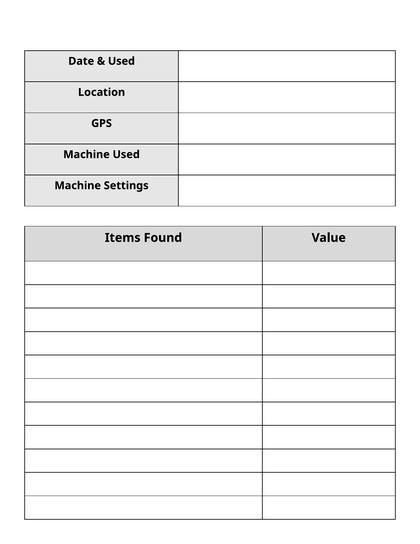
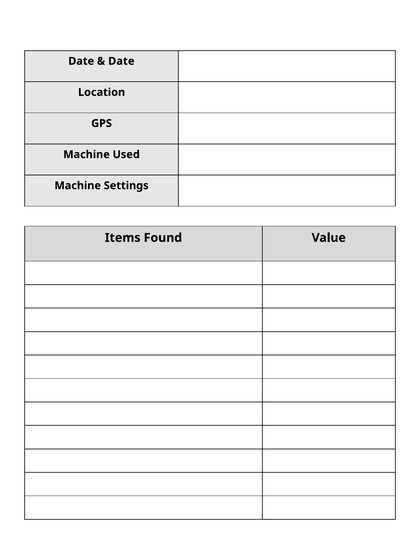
Used: Used -> Date (121, 61)
